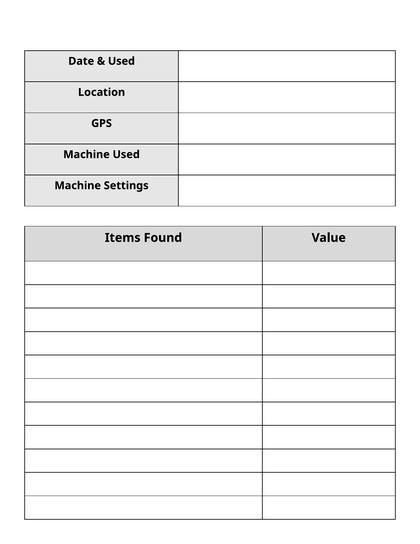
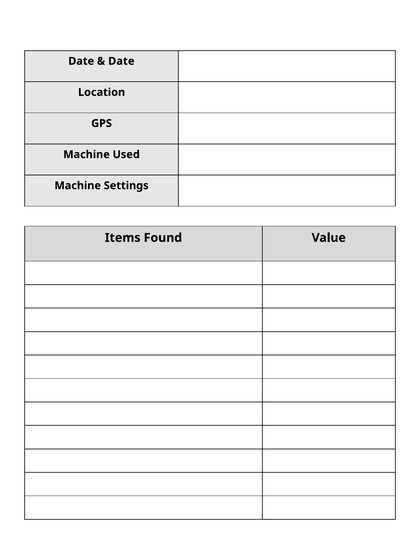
Used: Used -> Date (121, 61)
